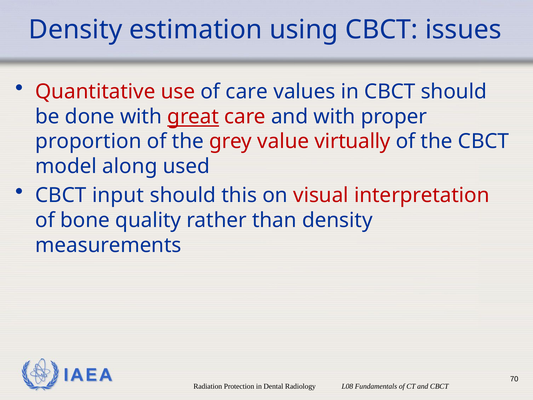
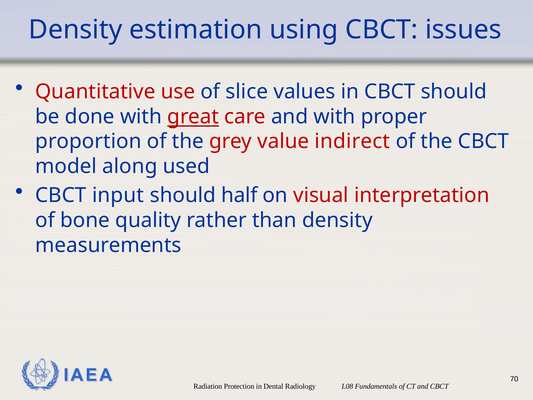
of care: care -> slice (247, 92)
virtually: virtually -> indirect (352, 141)
this: this -> half (239, 195)
